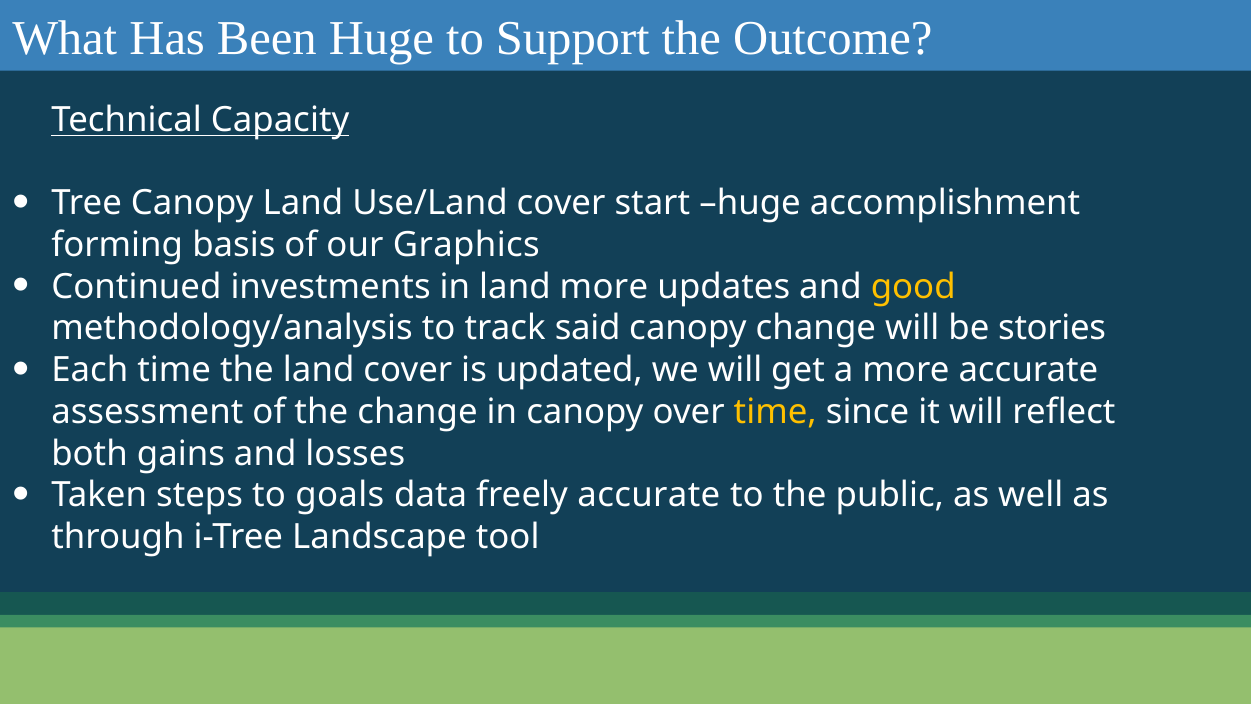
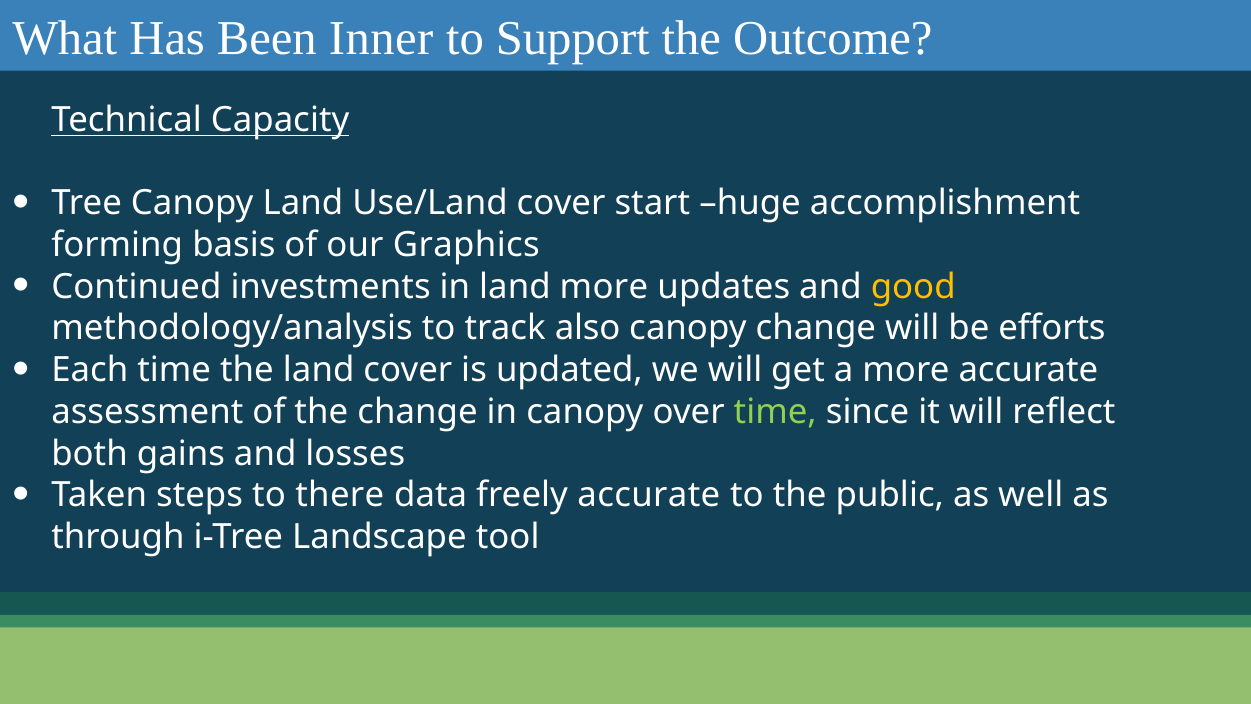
Been Huge: Huge -> Inner (381, 39)
said: said -> also (588, 328)
stories: stories -> efforts (1052, 328)
time colour: yellow -> light green (775, 412)
goals: goals -> there (340, 495)
